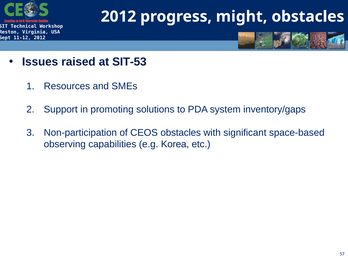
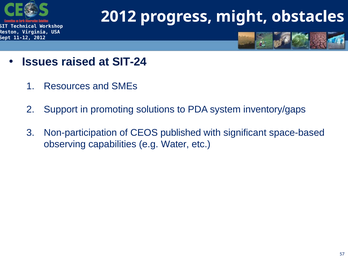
SIT-53: SIT-53 -> SIT-24 (129, 62)
CEOS obstacles: obstacles -> published (181, 133)
Korea: Korea -> Water (175, 144)
